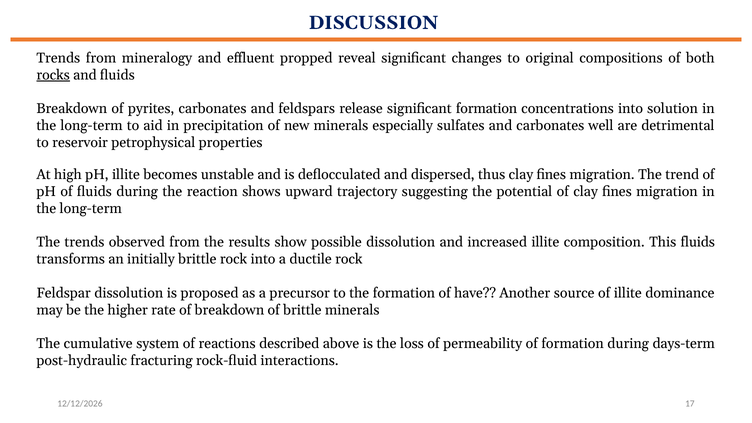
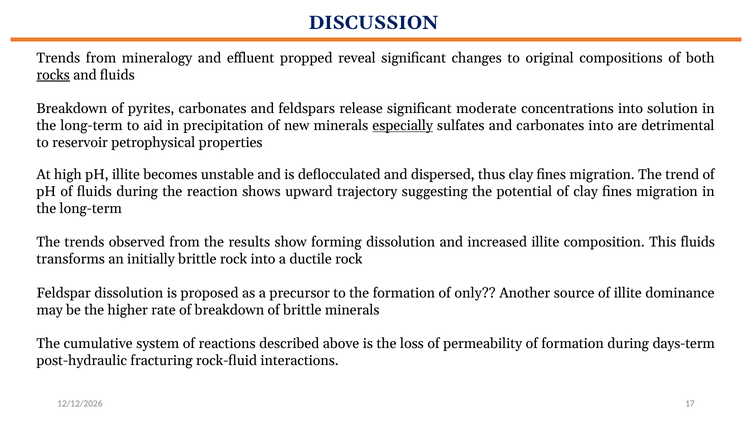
significant formation: formation -> moderate (486, 109)
especially underline: none -> present (403, 126)
carbonates well: well -> into (601, 126)
possible: possible -> forming (336, 242)
have: have -> only (475, 293)
